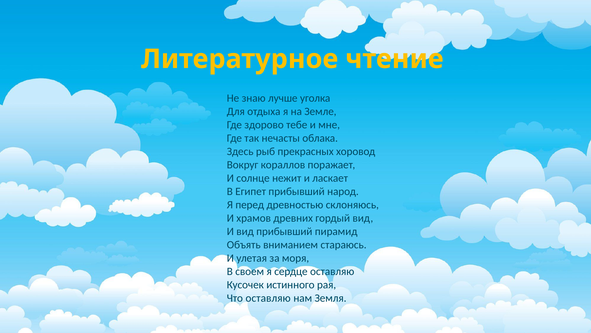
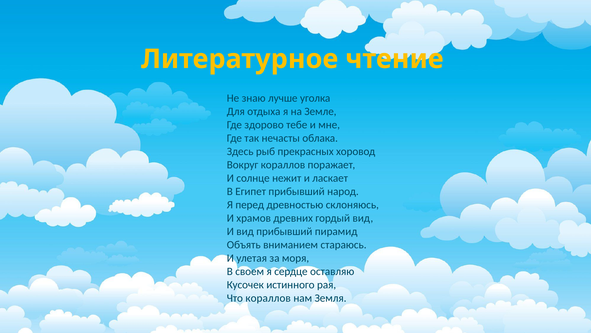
Что оставляю: оставляю -> кораллов (268, 298)
